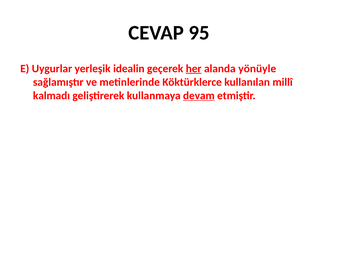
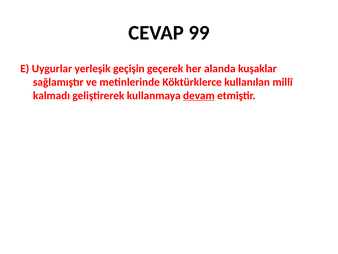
95: 95 -> 99 (199, 33)
idealin: idealin -> geçişin (129, 68)
her underline: present -> none (194, 68)
yönüyle: yönüyle -> kuşaklar (257, 68)
